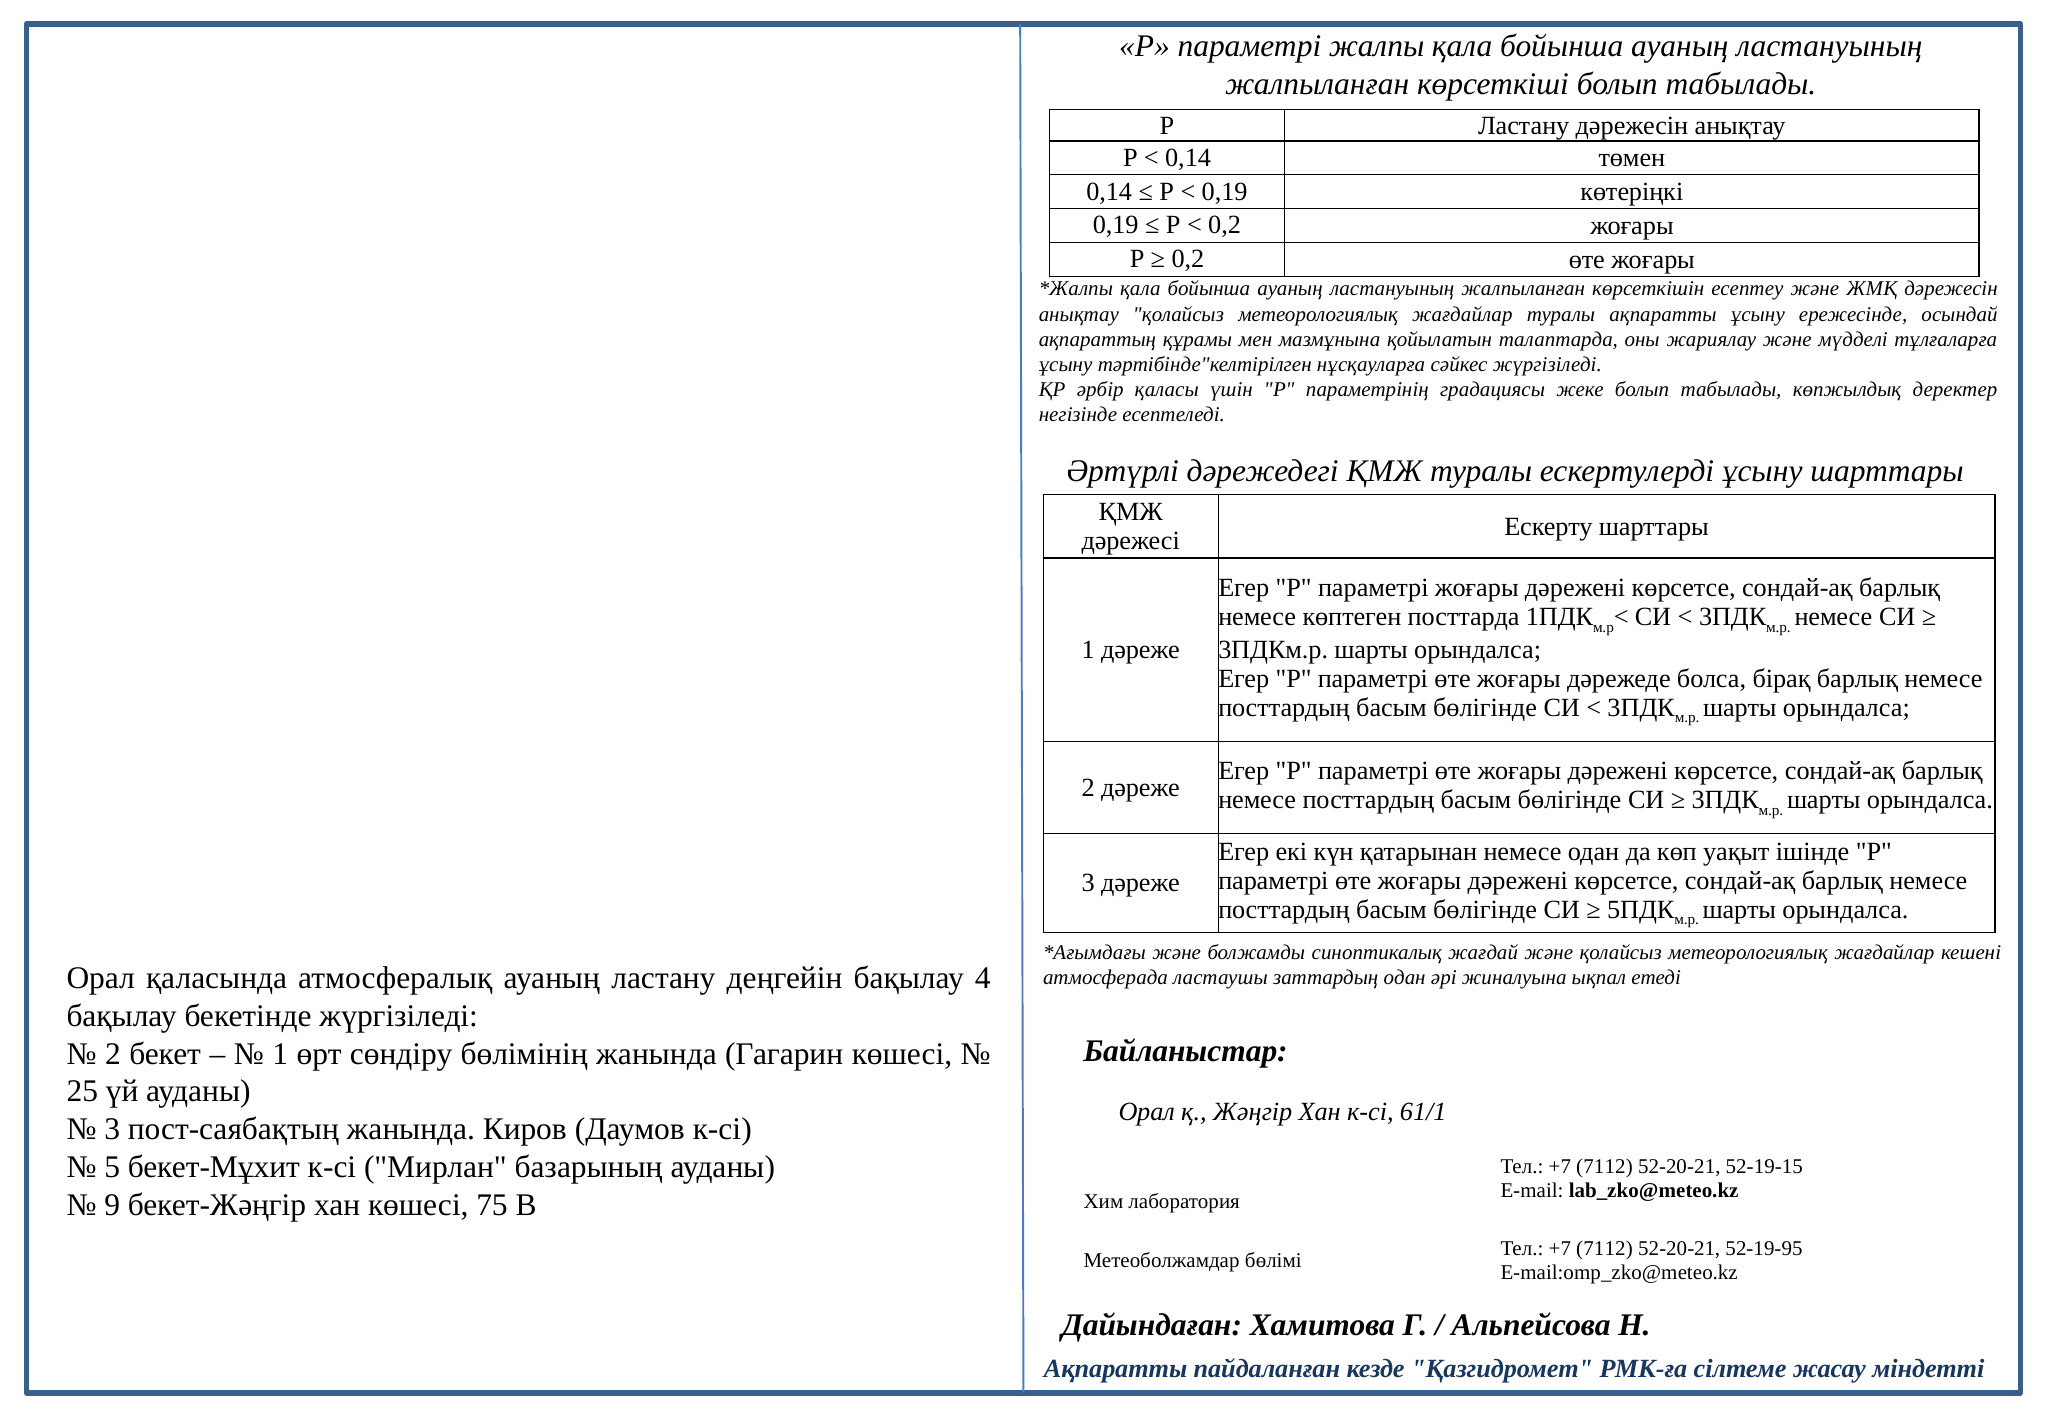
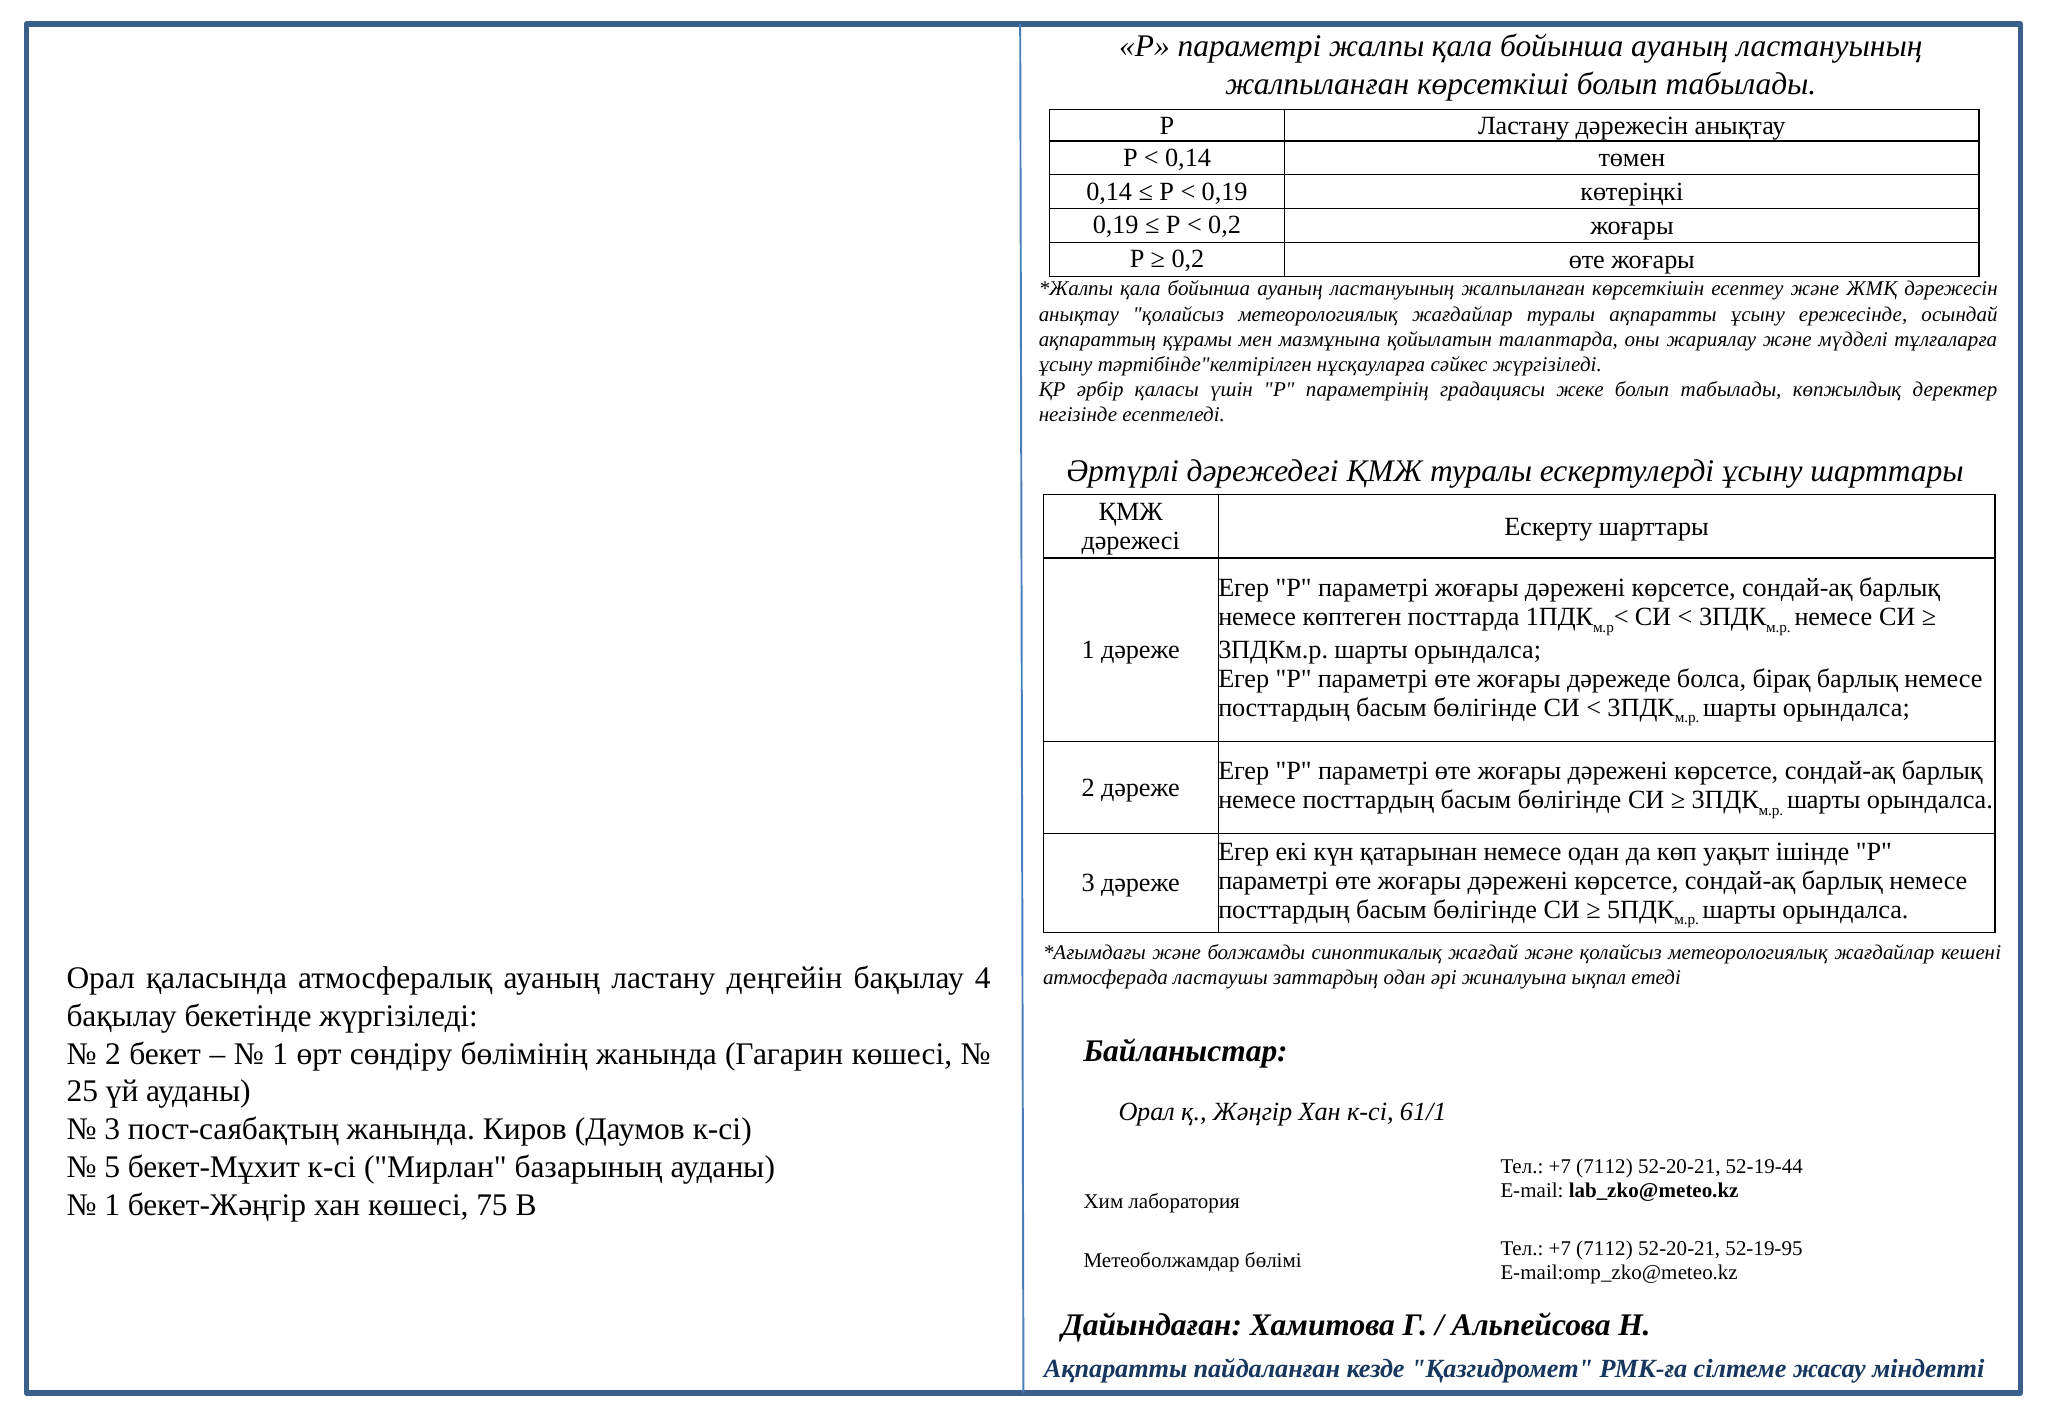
52-19-15: 52-19-15 -> 52-19-44 (1764, 1167)
9: 9 -> 1 (112, 1205)
